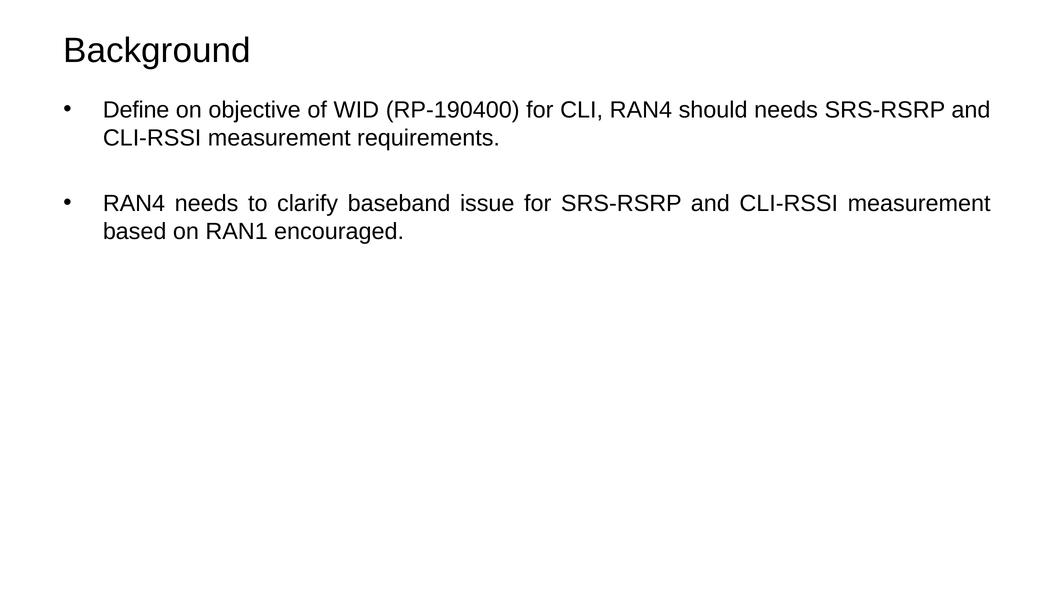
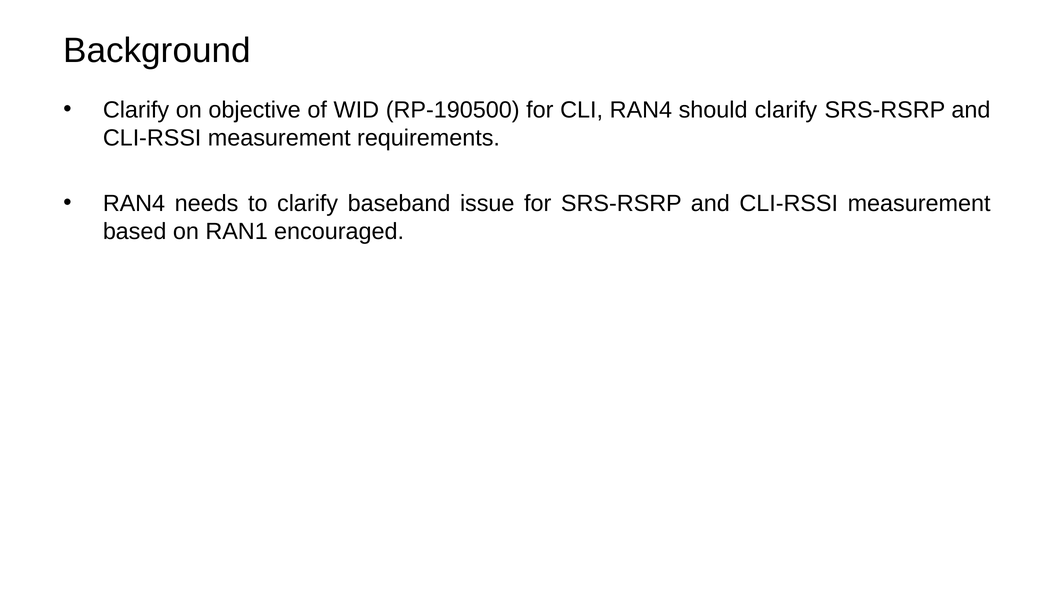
Define: Define -> Clarify (136, 110)
RP-190400: RP-190400 -> RP-190500 (453, 110)
should needs: needs -> clarify (786, 110)
